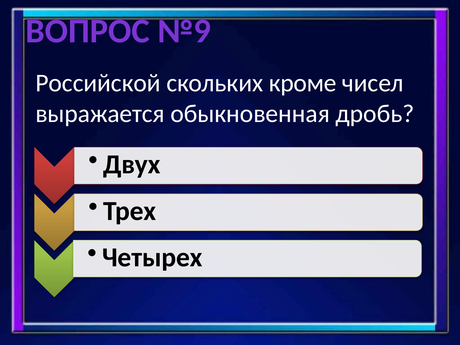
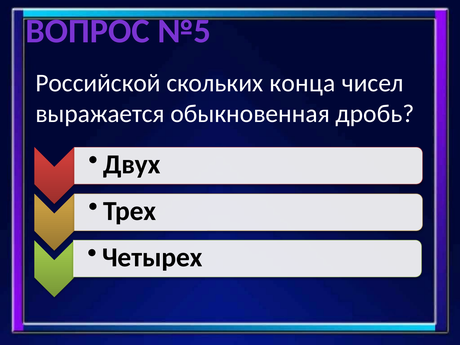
№9: №9 -> №5 (184, 31)
кроме: кроме -> конца (302, 83)
